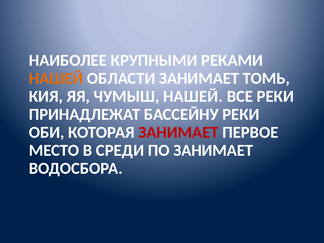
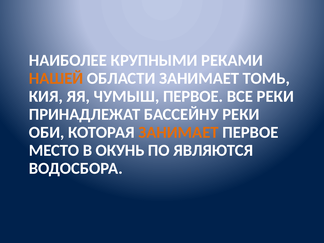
ЧУМЫШ НАШЕЙ: НАШЕЙ -> ПЕРВОЕ (193, 96)
ЗАНИМАЕТ colour: red -> orange (178, 132)
СРЕДИ: СРЕДИ -> ОКУНЬ (120, 150)
ПО ЗАНИМАЕТ: ЗАНИМАЕТ -> ЯВЛЯЮТСЯ (213, 150)
